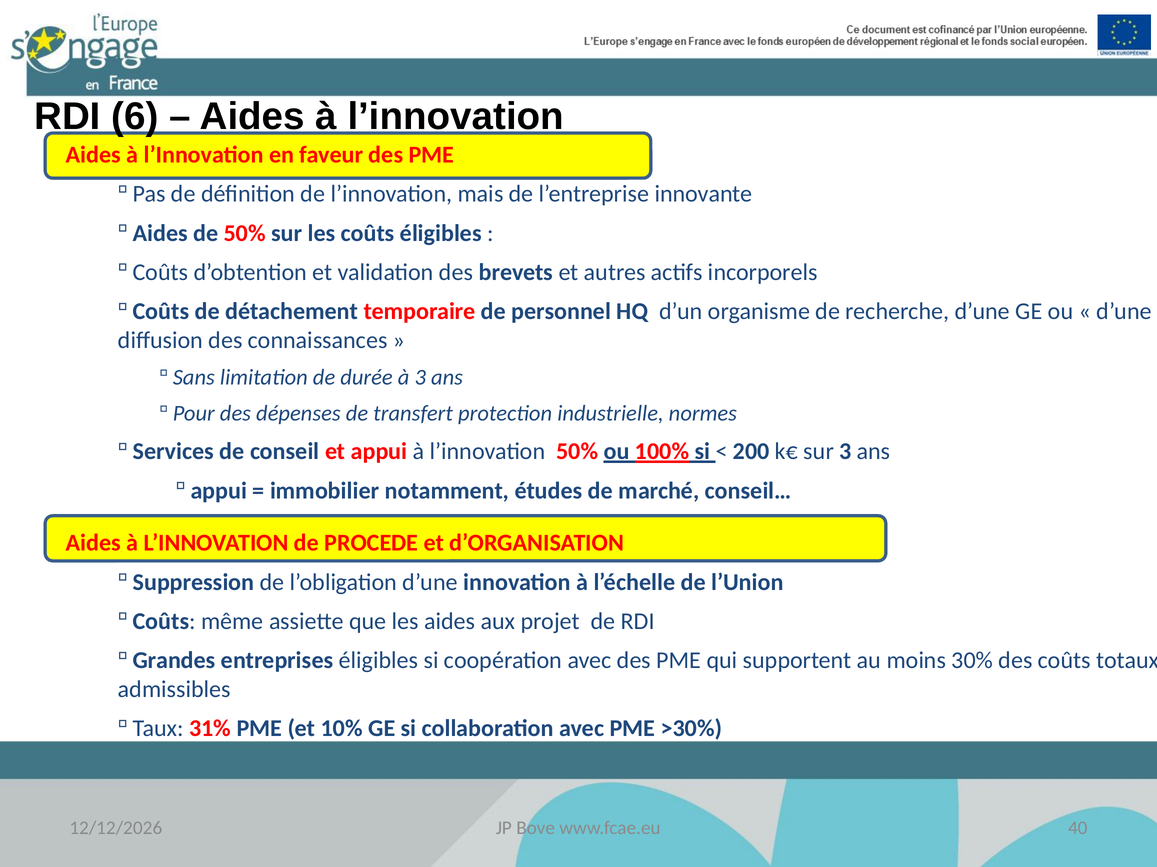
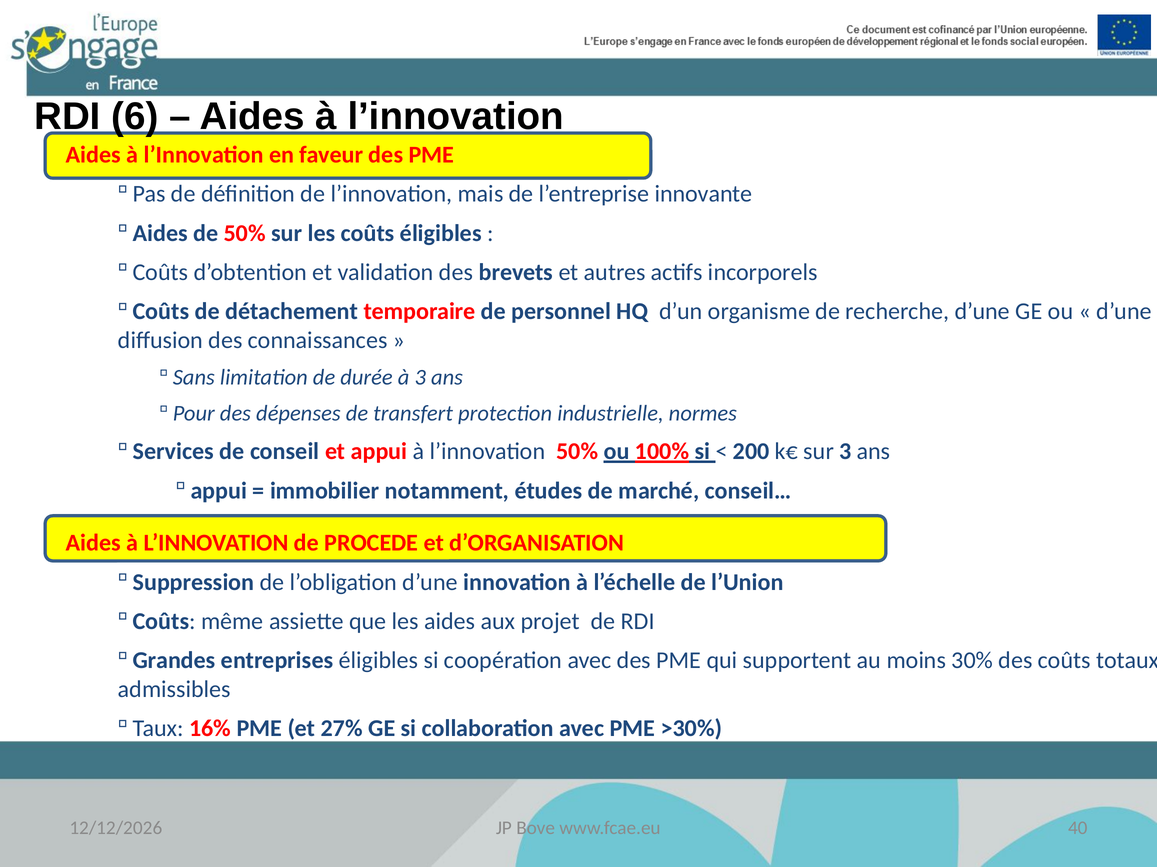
31%: 31% -> 16% (210, 729)
10%: 10% -> 27% (342, 729)
